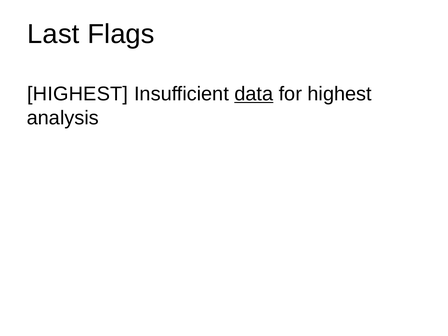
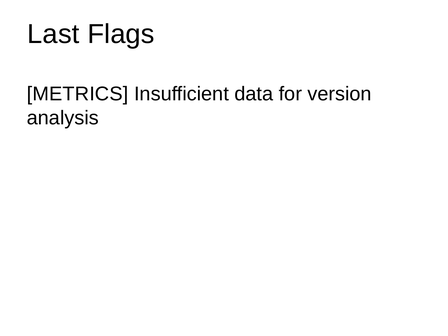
HIGHEST: HIGHEST -> METRICS (78, 94)
data underline: present -> none (254, 94)
for highest: highest -> version (340, 94)
